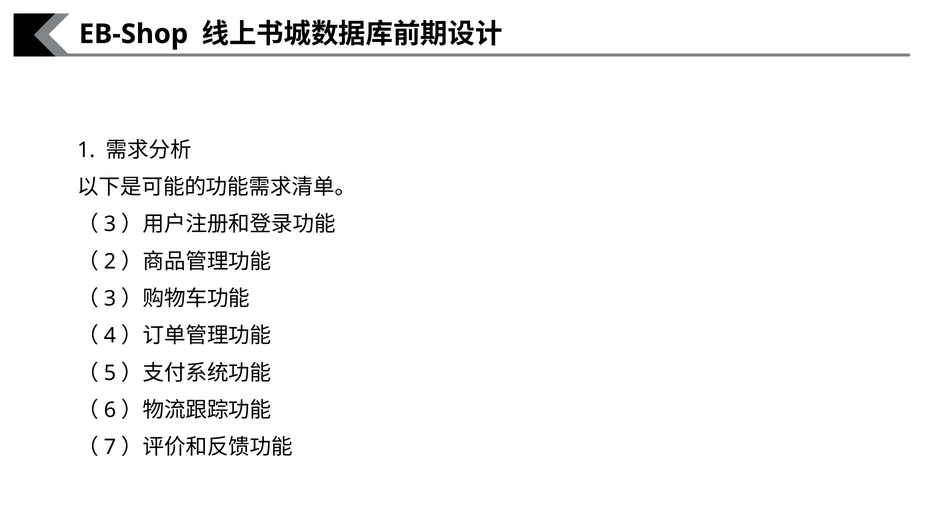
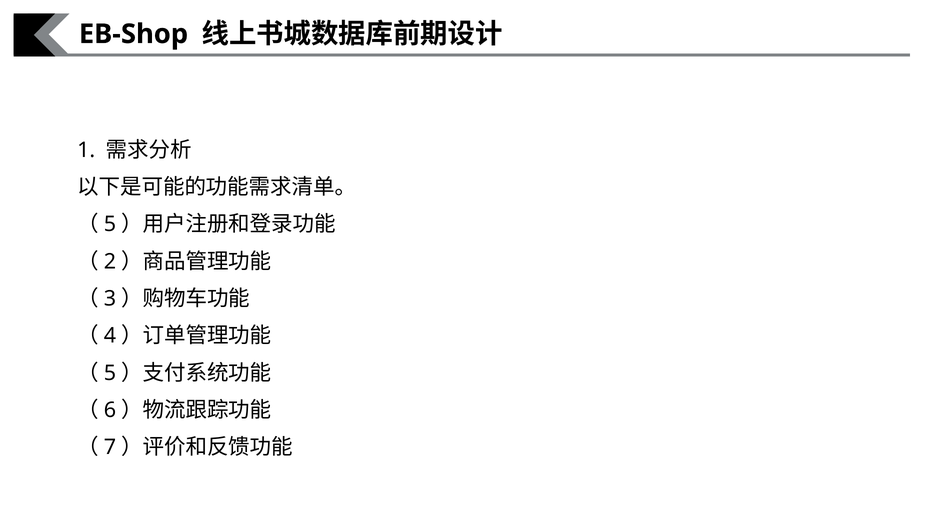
3: 3 -> 5 (110, 224)
